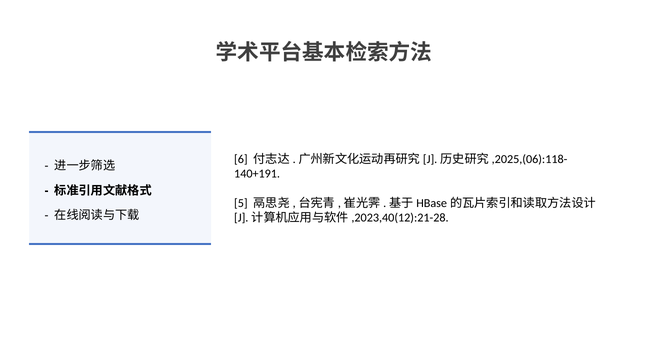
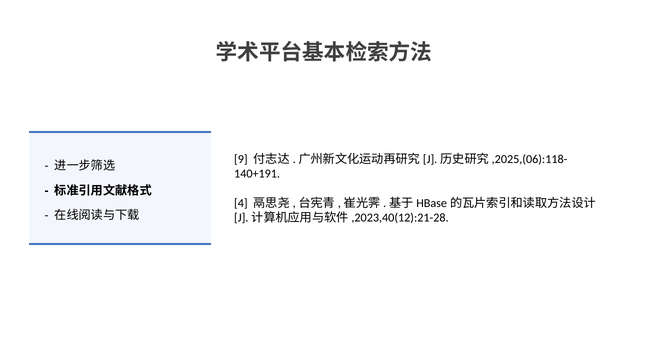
6: 6 -> 9 (241, 160)
5: 5 -> 4 (241, 203)
